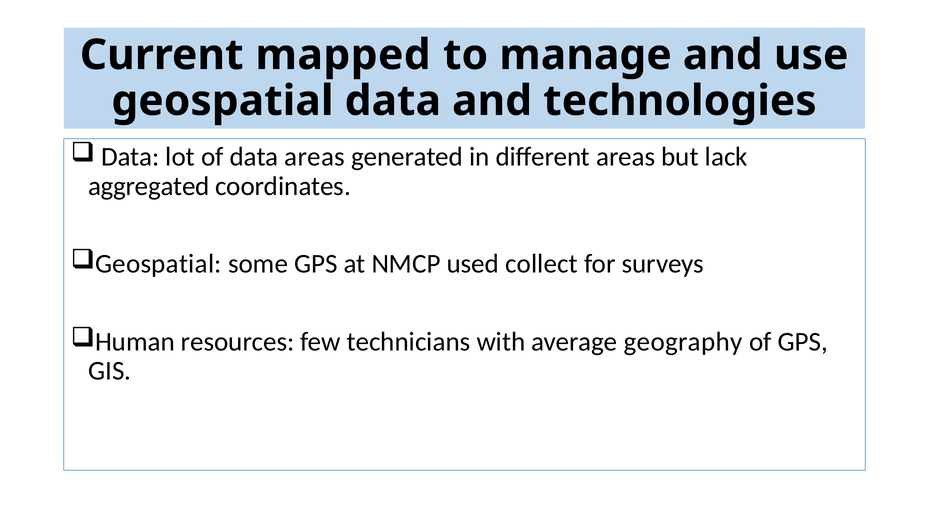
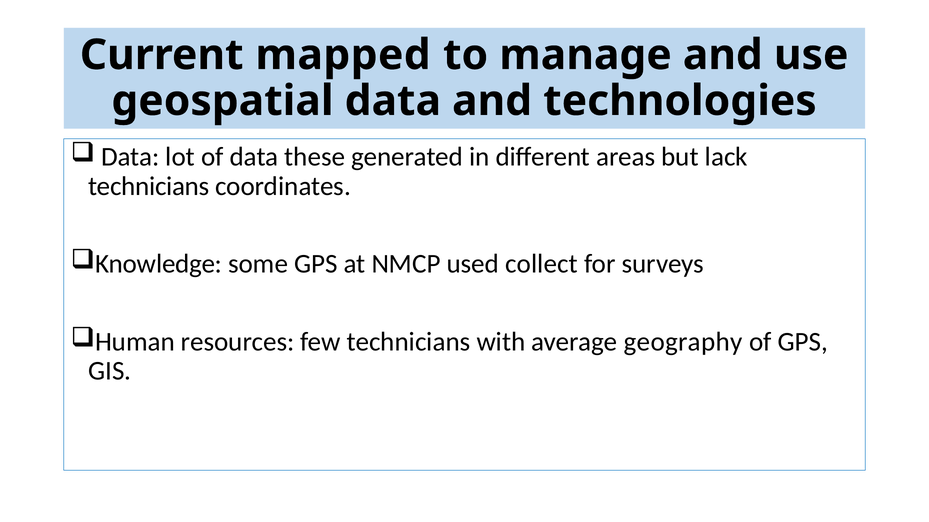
data areas: areas -> these (315, 157)
aggregated: aggregated -> technicians (149, 186)
Geospatial: Geospatial -> Knowledge (159, 264)
